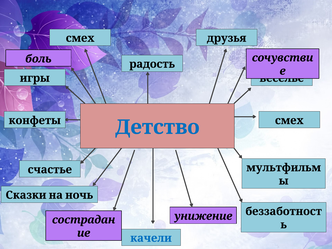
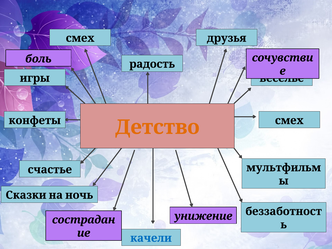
Детство colour: blue -> orange (157, 127)
